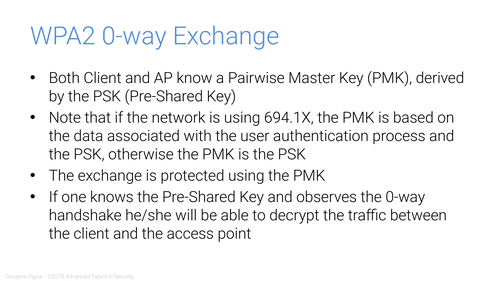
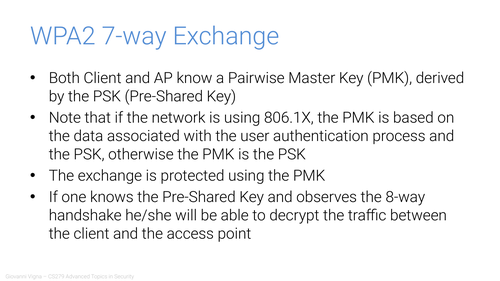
WPA2 0-way: 0-way -> 7-way (134, 36)
694.1X: 694.1X -> 806.1X (289, 118)
the 0-way: 0-way -> 8-way (405, 197)
